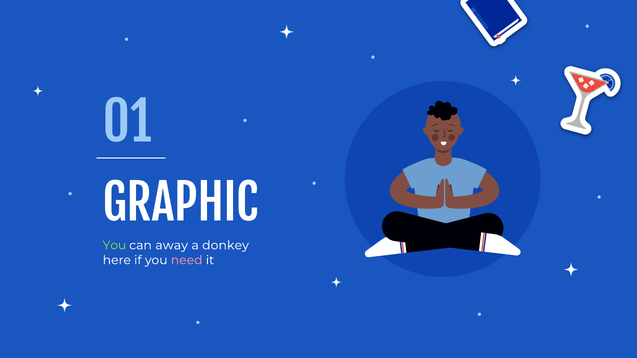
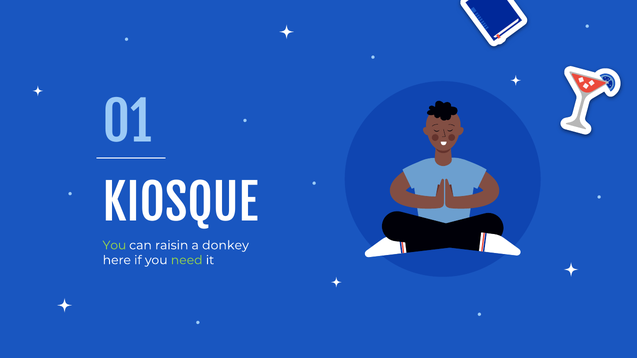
GRAPHIC: GRAPHIC -> KIOSQUE (180, 205)
away: away -> raisin (172, 245)
need colour: pink -> light green (187, 260)
